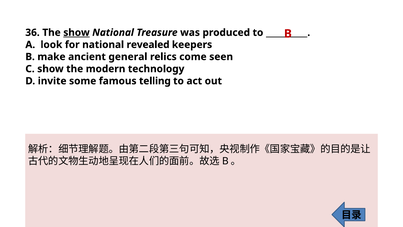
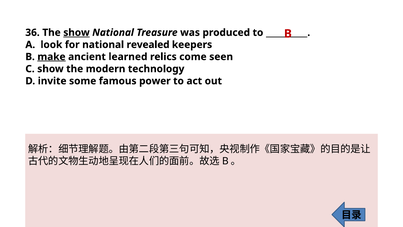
make underline: none -> present (51, 57)
general: general -> learned (128, 57)
telling: telling -> power (155, 81)
